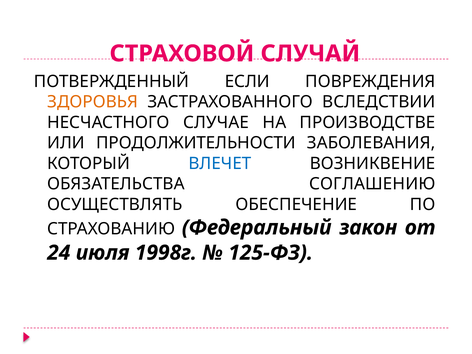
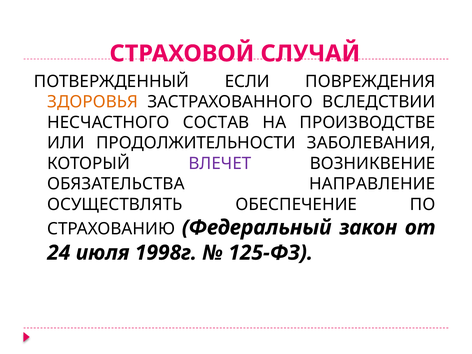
СЛУЧАЕ: СЛУЧАЕ -> СОСТАВ (216, 122)
ВЛЕЧЕТ colour: blue -> purple (220, 163)
СОГЛАШЕНИЮ: СОГЛАШЕНИЮ -> НАПРАВЛЕНИЕ (372, 184)
